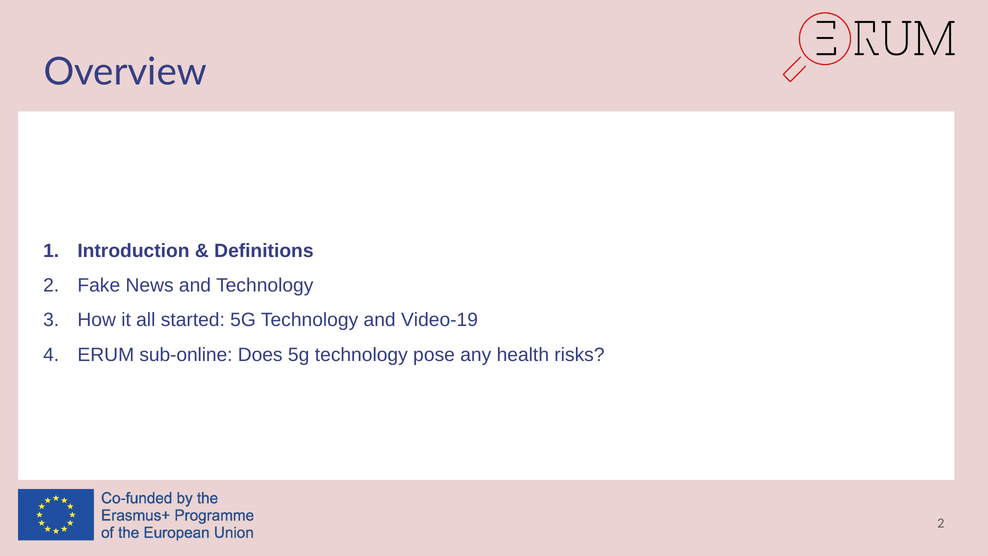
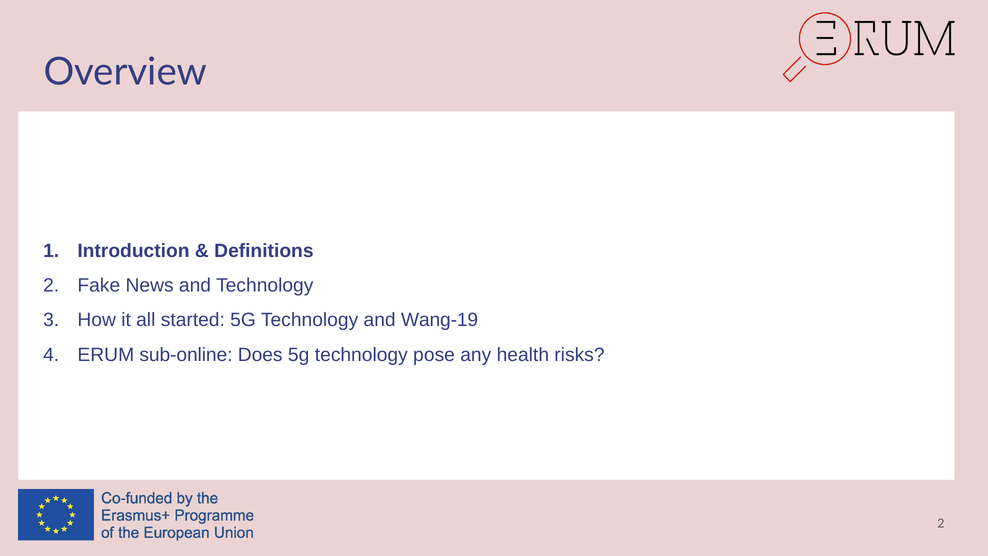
Video-19: Video-19 -> Wang-19 (440, 320)
